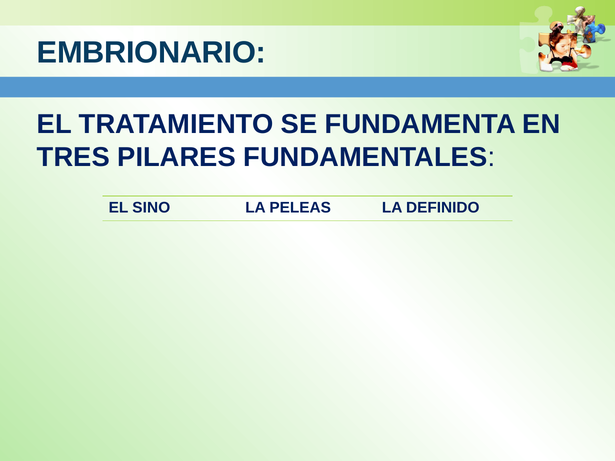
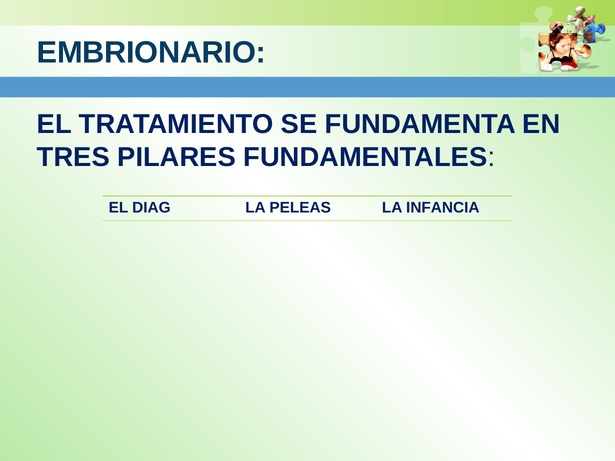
SINO: SINO -> DIAG (151, 208)
DEFINIDO: DEFINIDO -> INFANCIA (443, 208)
